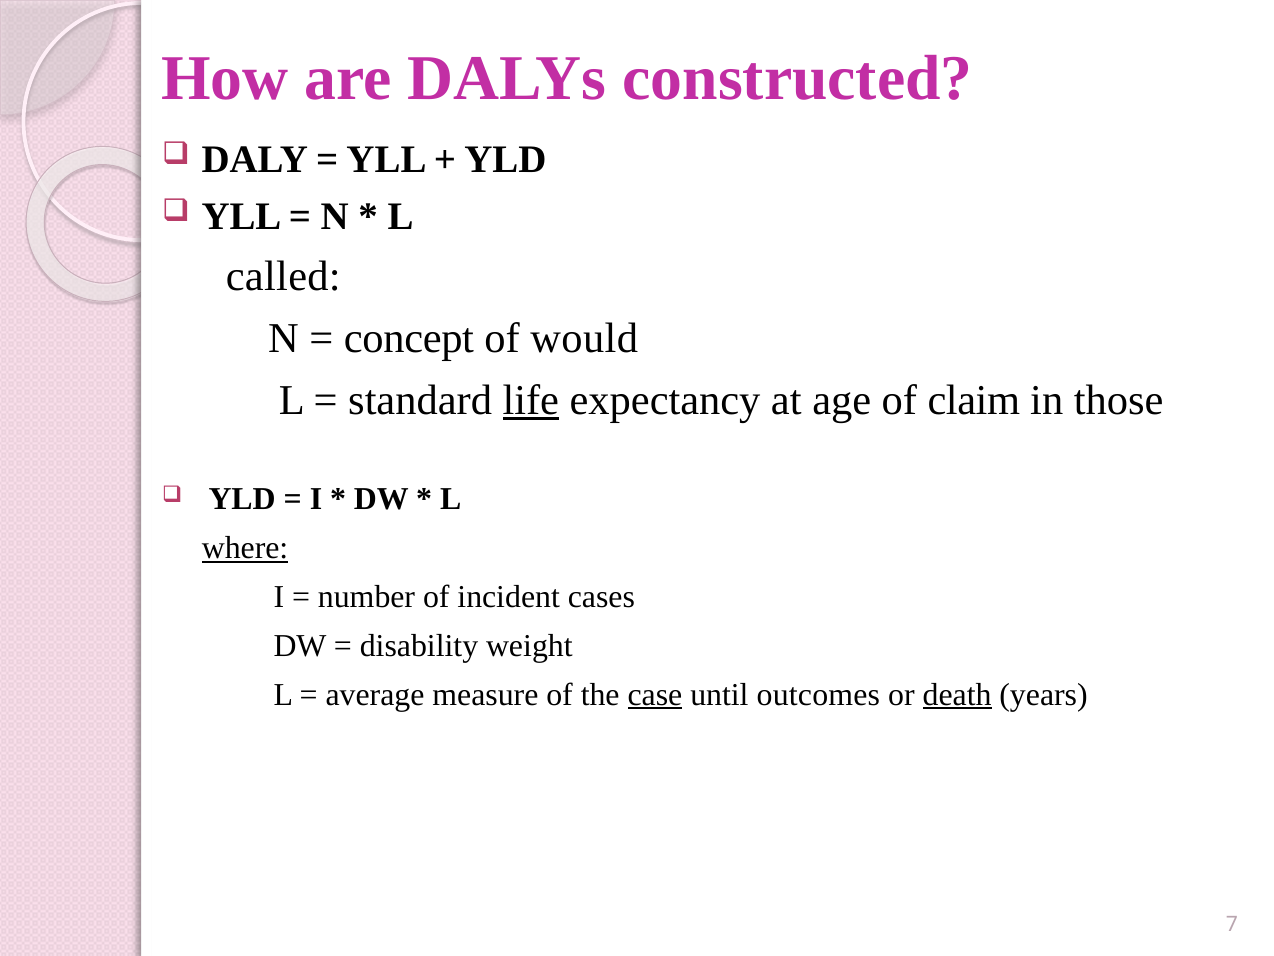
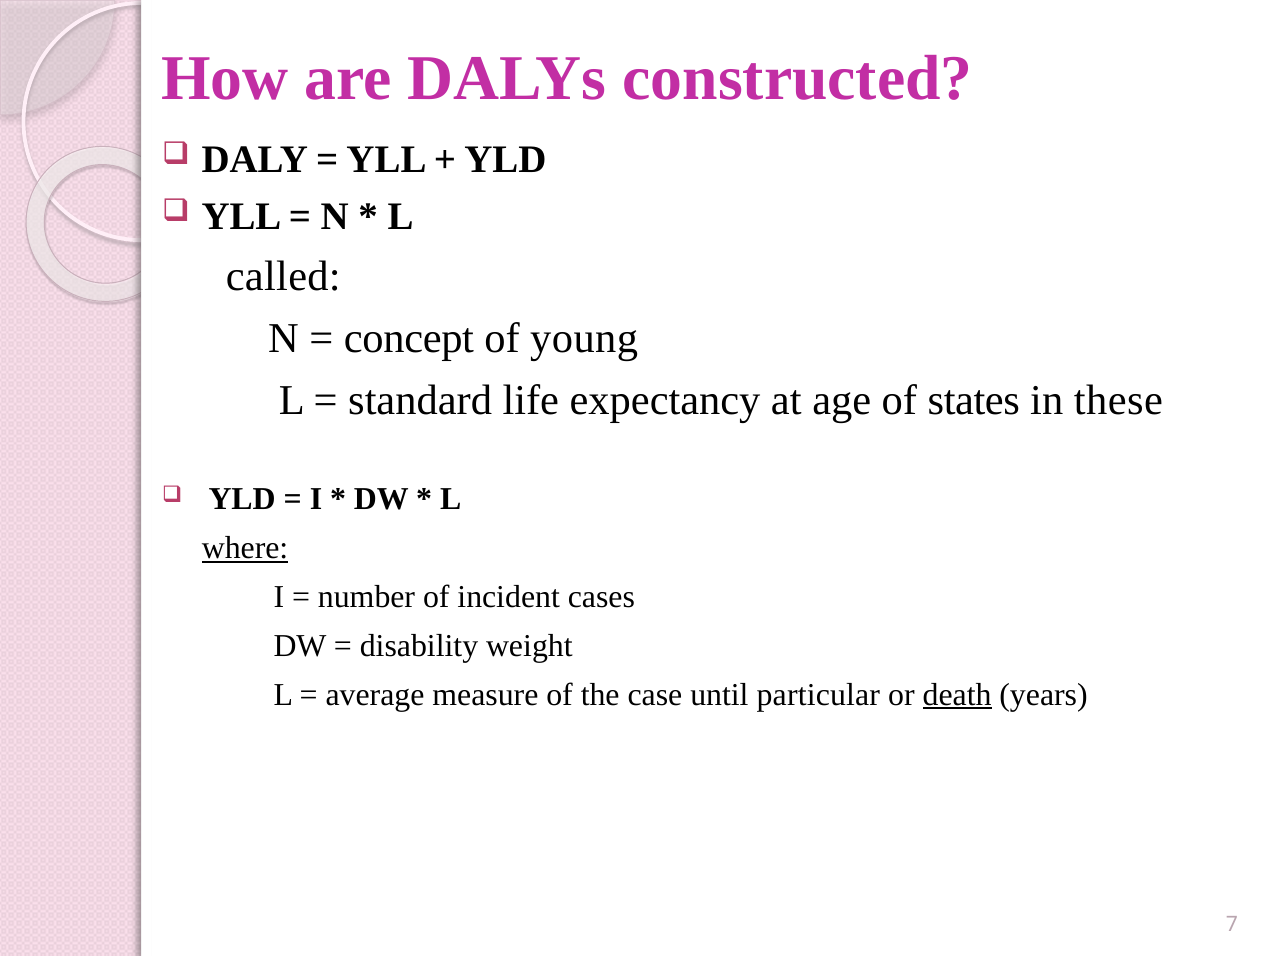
would: would -> young (584, 338)
life underline: present -> none (531, 400)
claim: claim -> states (974, 400)
those: those -> these (1118, 400)
case underline: present -> none (655, 694)
outcomes: outcomes -> particular (818, 694)
